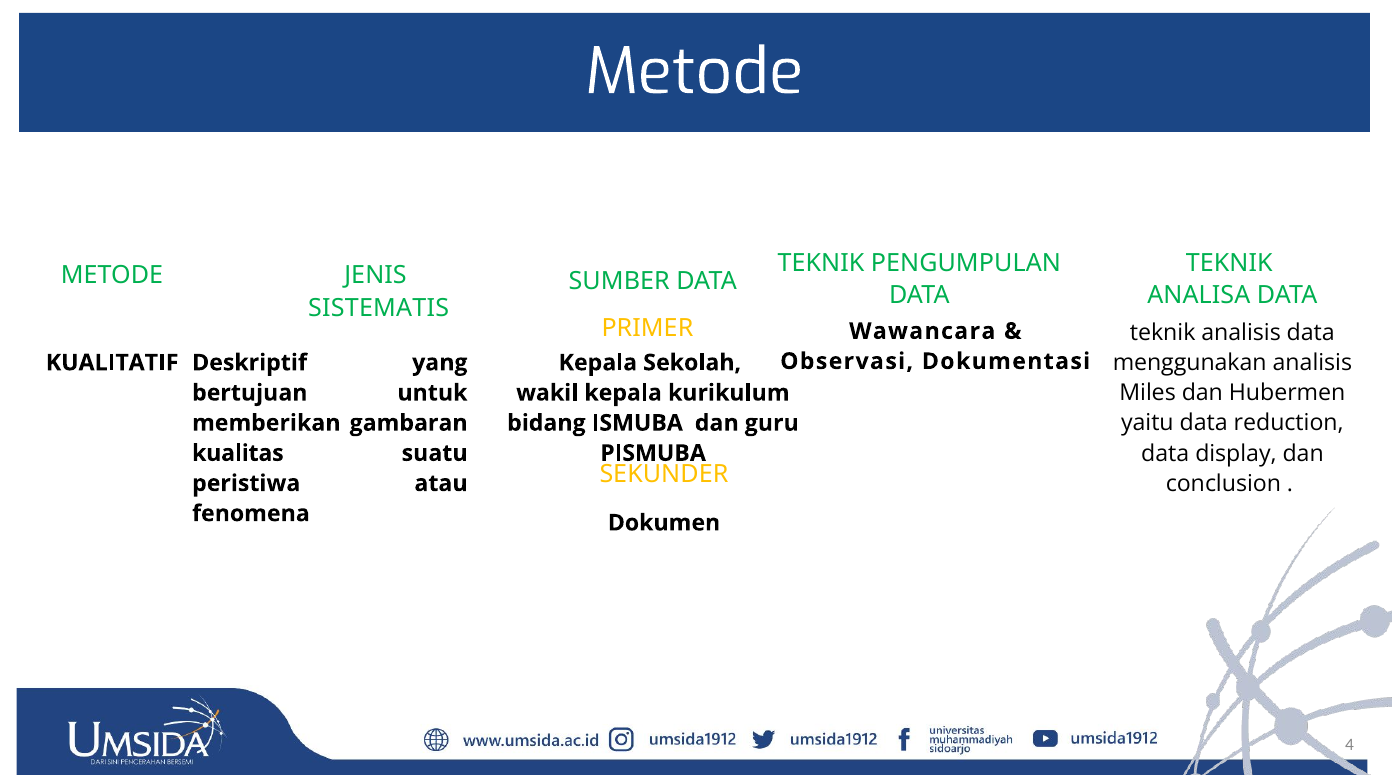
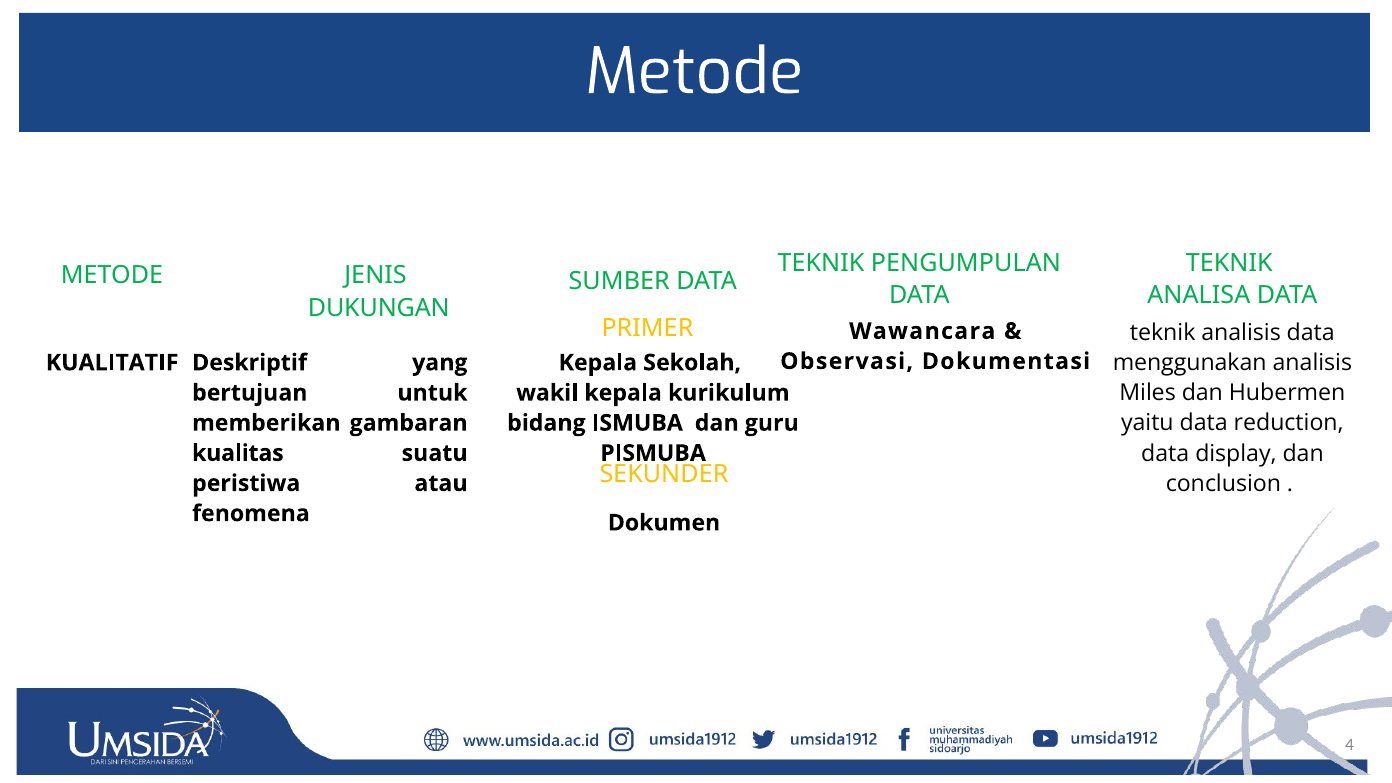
SISTEMATIS: SISTEMATIS -> DUKUNGAN (379, 308)
